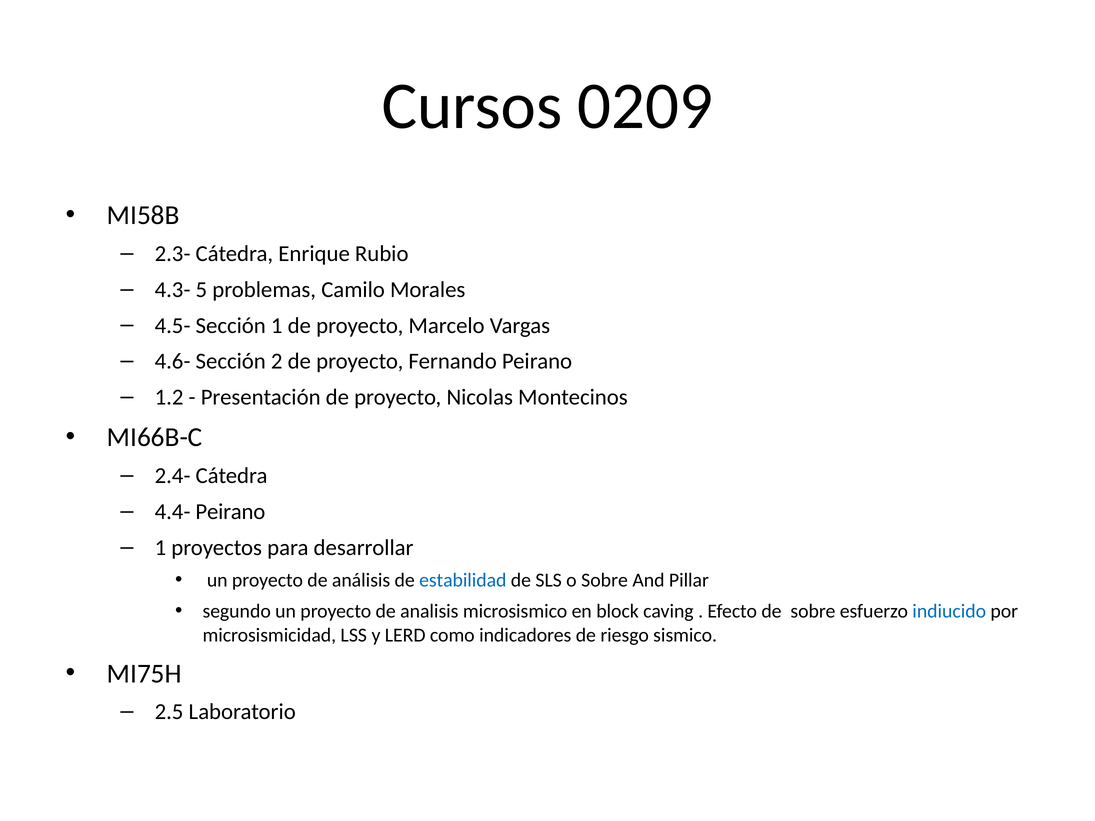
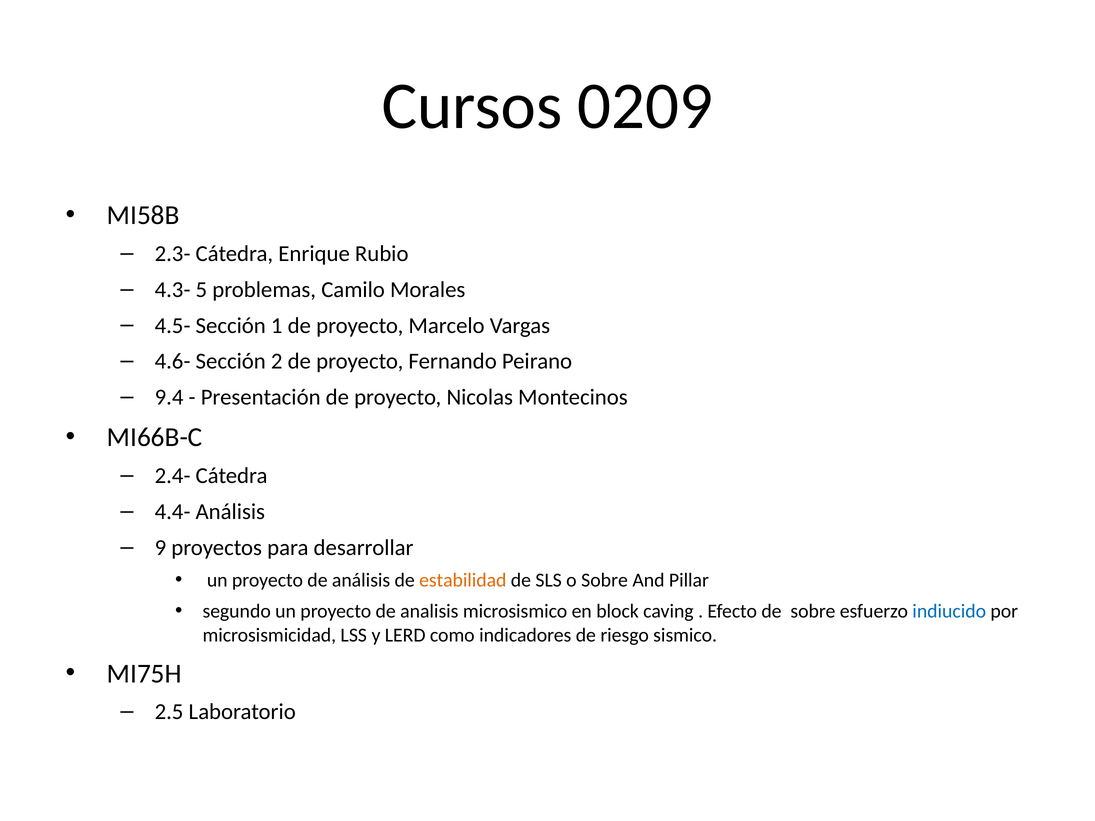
1.2: 1.2 -> 9.4 (169, 397)
4.4- Peirano: Peirano -> Análisis (230, 512)
1: 1 -> 9 (160, 548)
estabilidad colour: blue -> orange (463, 580)
